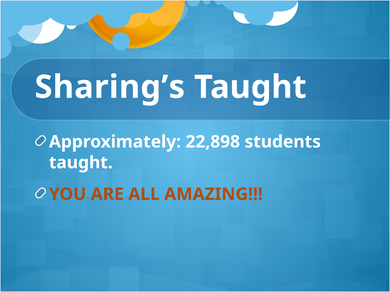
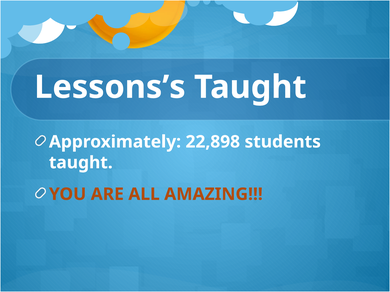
Sharing’s: Sharing’s -> Lessons’s (110, 87)
